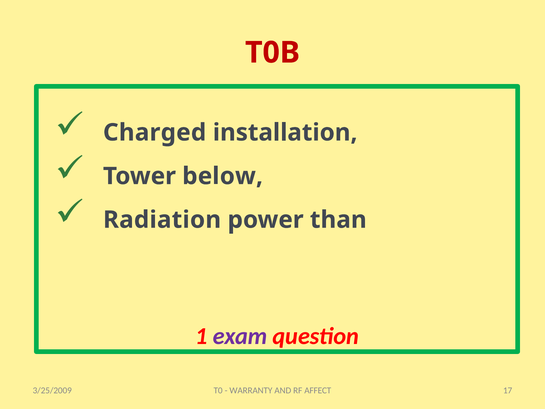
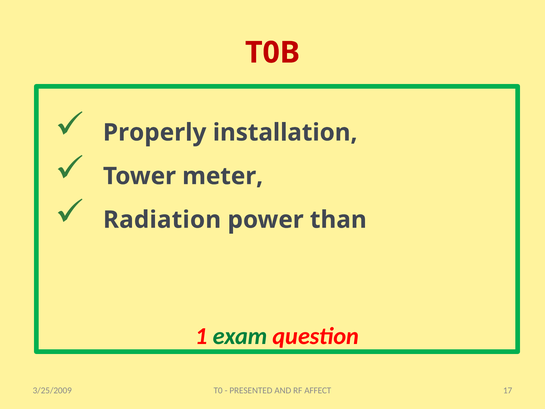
Charged: Charged -> Properly (155, 132)
below: below -> meter (223, 176)
exam colour: purple -> green (240, 336)
WARRANTY: WARRANTY -> PRESENTED (251, 390)
